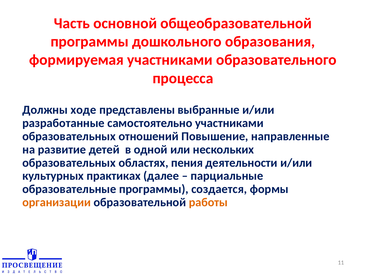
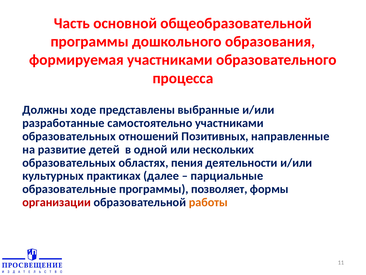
Повышение: Повышение -> Позитивных (215, 136)
создается: создается -> позволяет (219, 189)
организации colour: orange -> red (57, 202)
